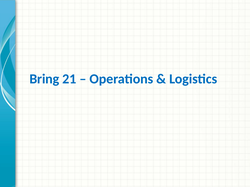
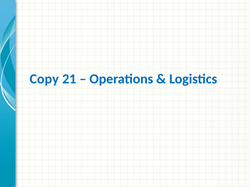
Bring: Bring -> Copy (44, 79)
